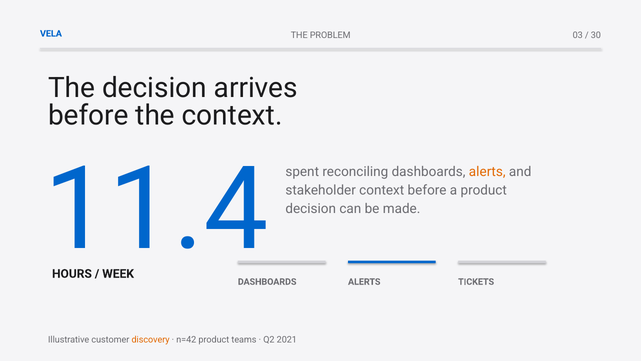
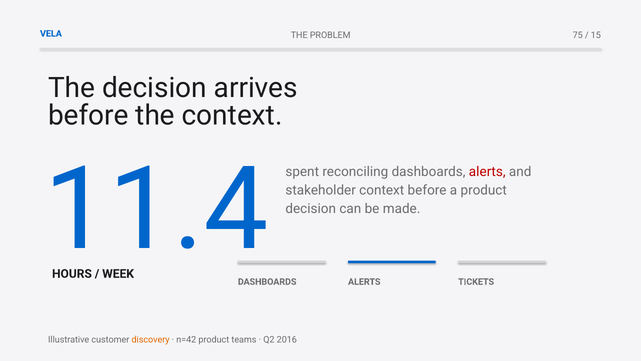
03: 03 -> 75 (578, 35)
30: 30 -> 15 (596, 35)
alerts colour: orange -> red (487, 172)
2021: 2021 -> 2016 (287, 340)
